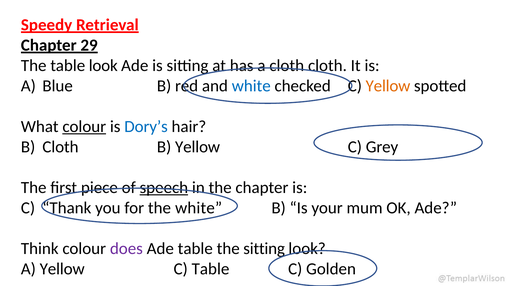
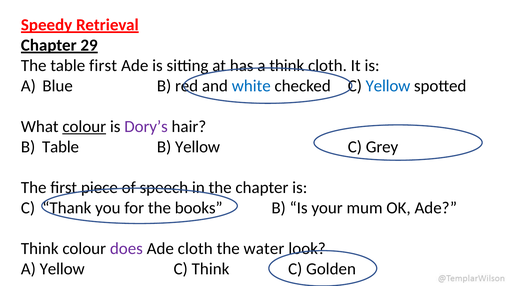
table look: look -> first (103, 66)
a cloth: cloth -> think (287, 66)
Yellow colour: orange -> blue (388, 86)
Dory’s colour: blue -> purple (146, 127)
B Cloth: Cloth -> Table (61, 147)
speech underline: present -> none (164, 188)
the white: white -> books (199, 208)
Ade table: table -> cloth (195, 249)
the sitting: sitting -> water (264, 249)
C Table: Table -> Think (210, 269)
